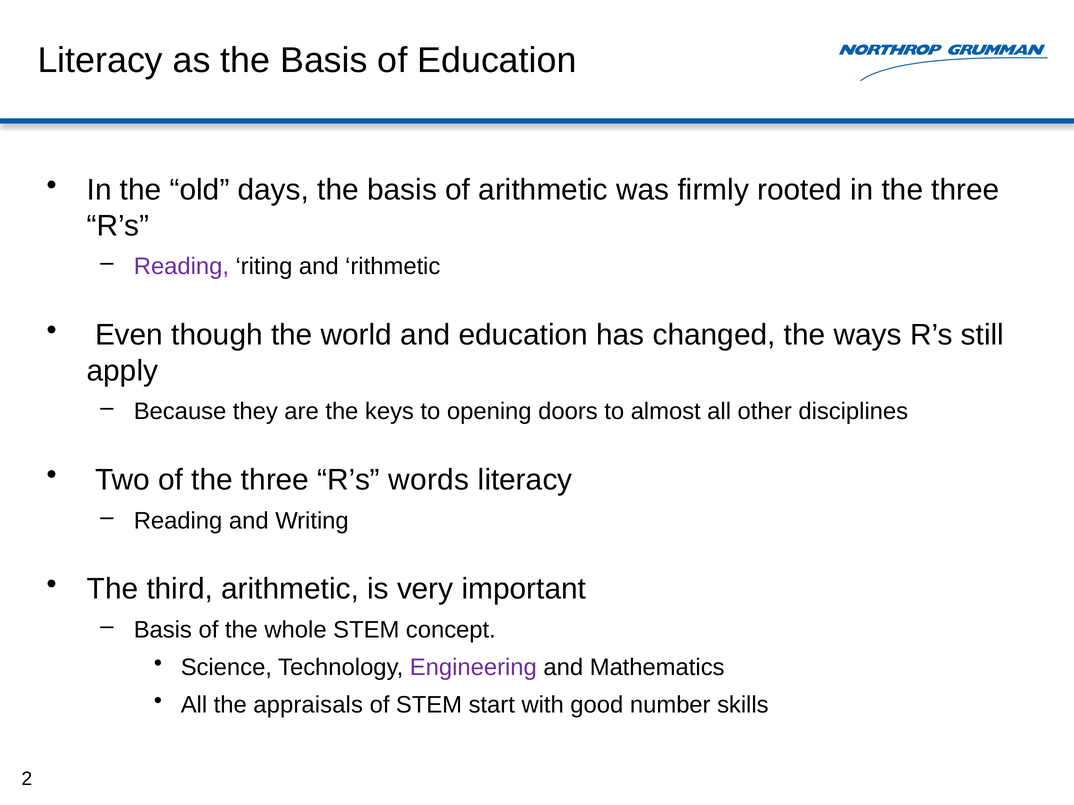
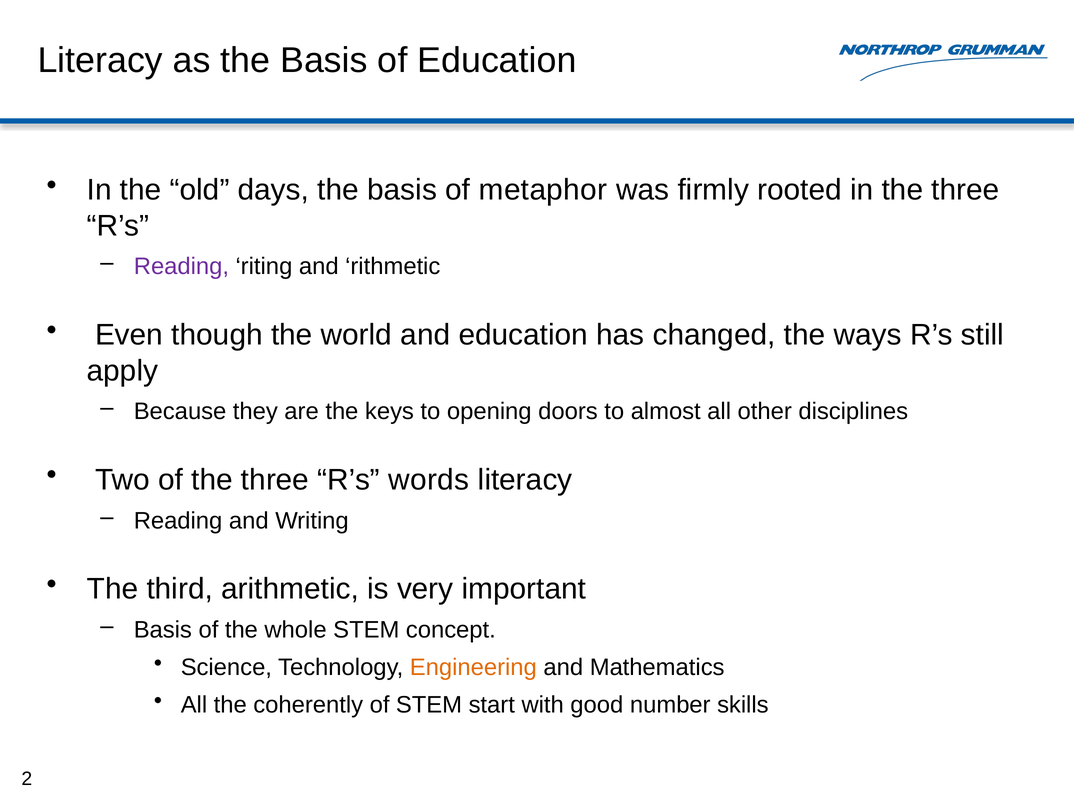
of arithmetic: arithmetic -> metaphor (543, 190)
Engineering colour: purple -> orange (473, 668)
appraisals: appraisals -> coherently (308, 705)
